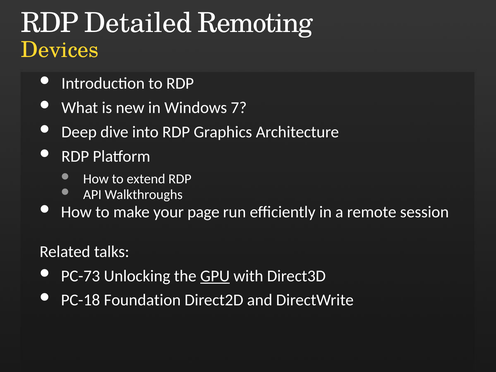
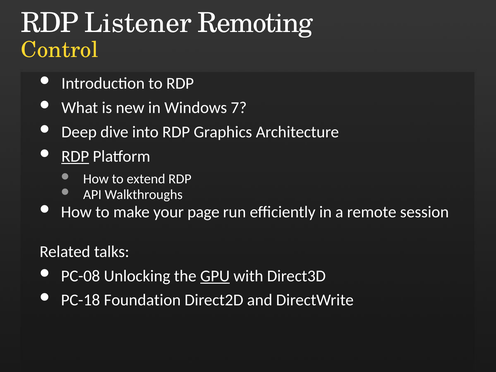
Detailed: Detailed -> Listener (138, 23)
Devices: Devices -> Control (60, 50)
RDP underline: none -> present (75, 156)
PC-73: PC-73 -> PC-08 (81, 276)
